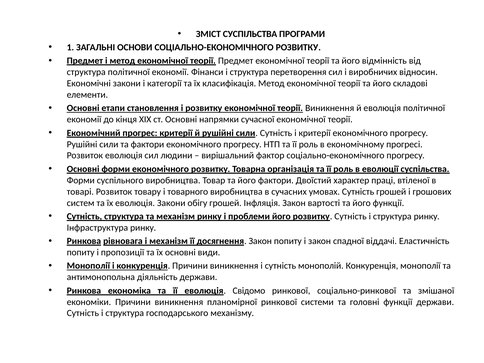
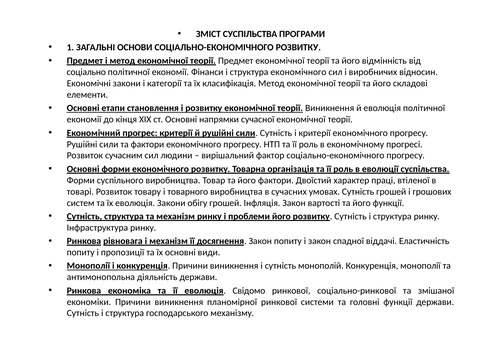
структура: структура -> соціально (86, 72)
структура перетворення: перетворення -> економічного (298, 72)
Розвиток еволюція: еволюція -> сучасним (124, 156)
